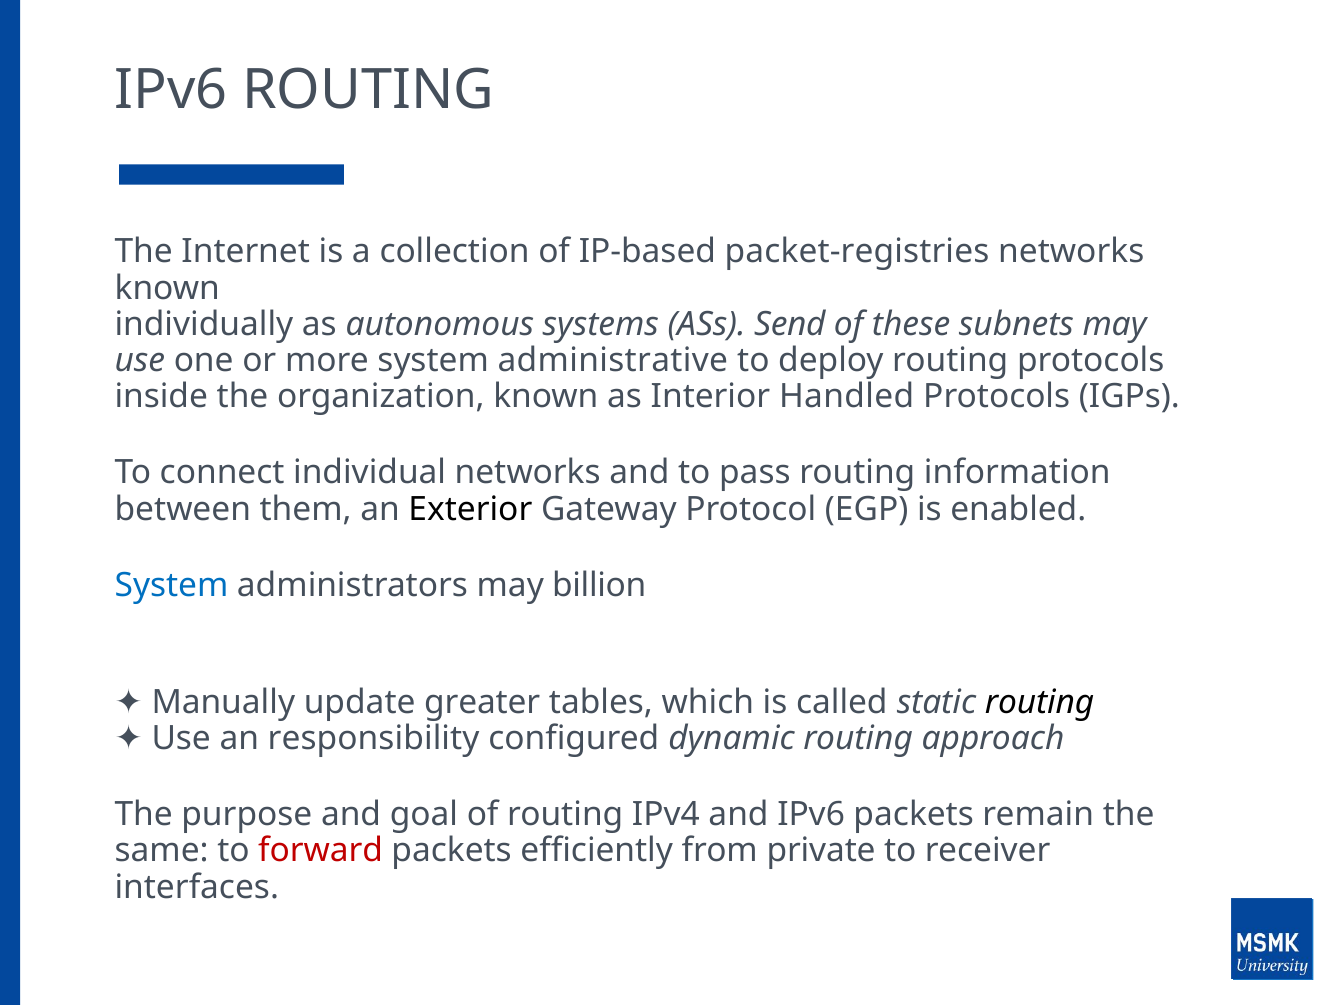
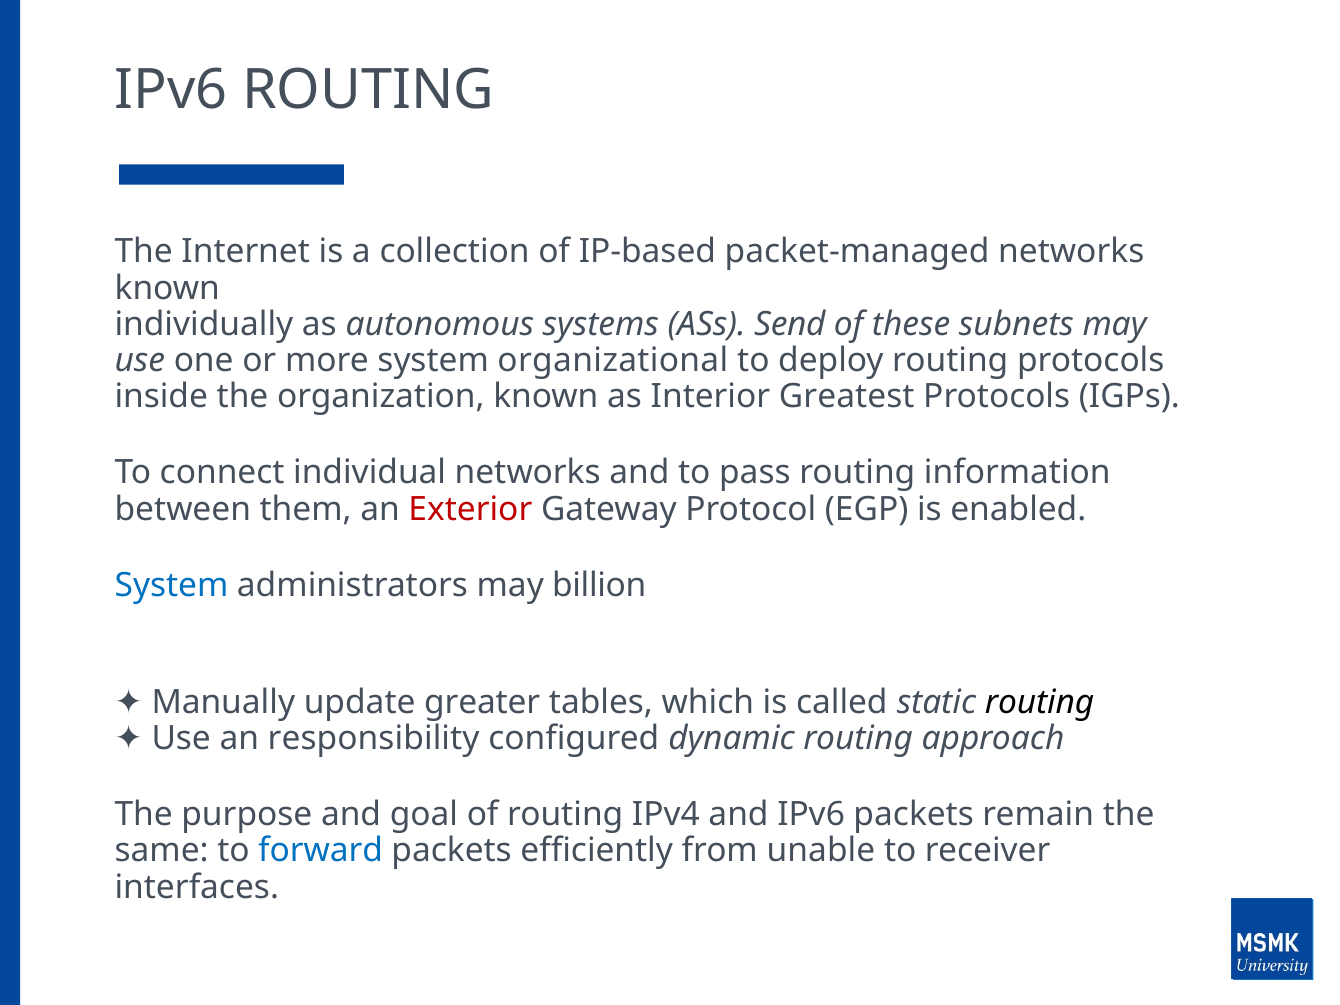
packet-registries: packet-registries -> packet-managed (857, 252)
administrative: administrative -> organizational (613, 360)
Handled: Handled -> Greatest (847, 397)
Exterior colour: black -> red (470, 509)
forward colour: red -> blue (321, 851)
private: private -> unable (821, 851)
